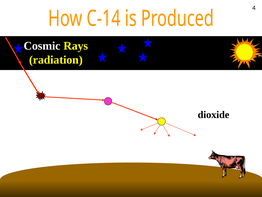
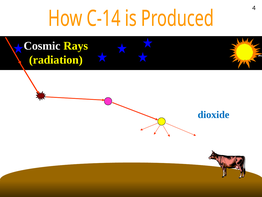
dioxide colour: black -> blue (214, 114)
